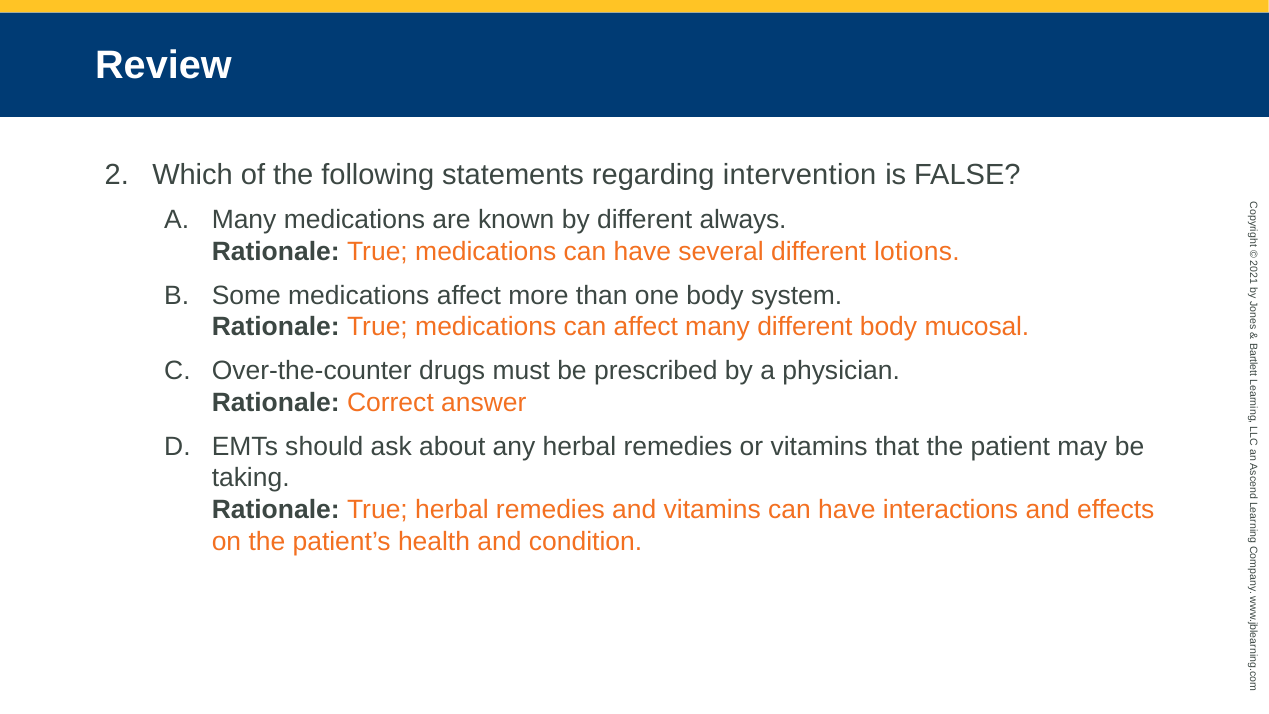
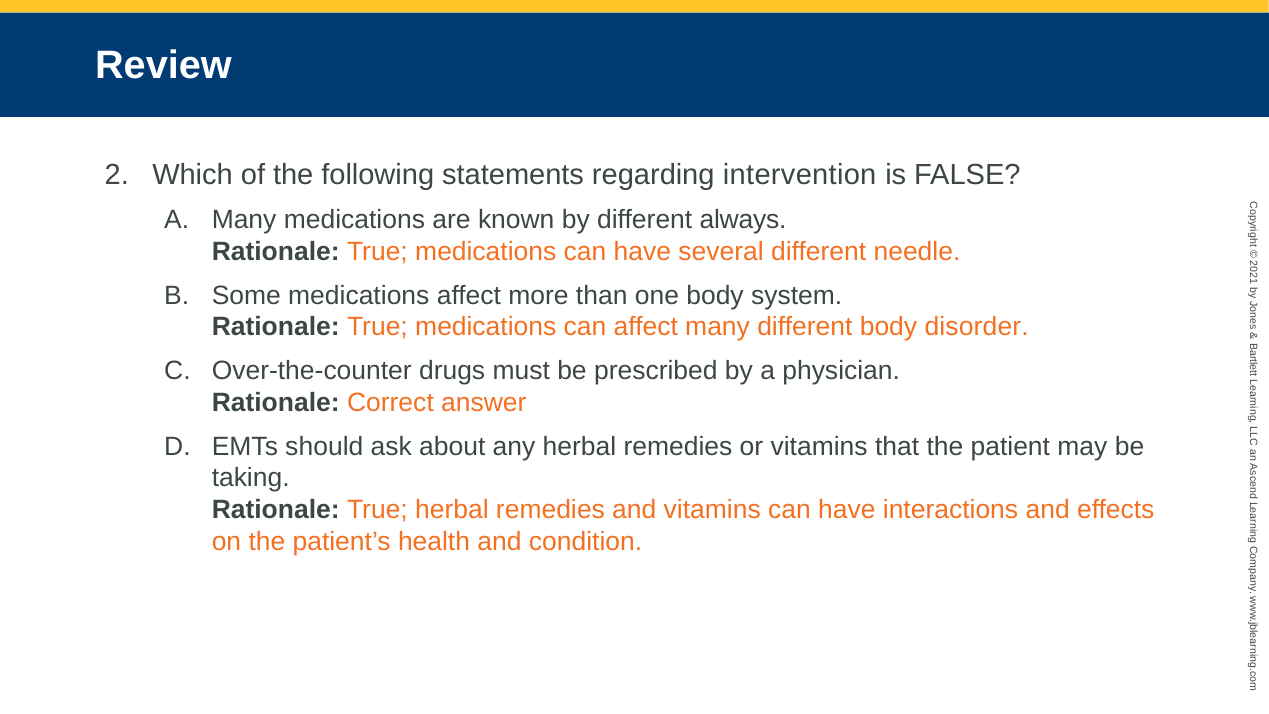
lotions: lotions -> needle (917, 252)
mucosal: mucosal -> disorder (977, 327)
